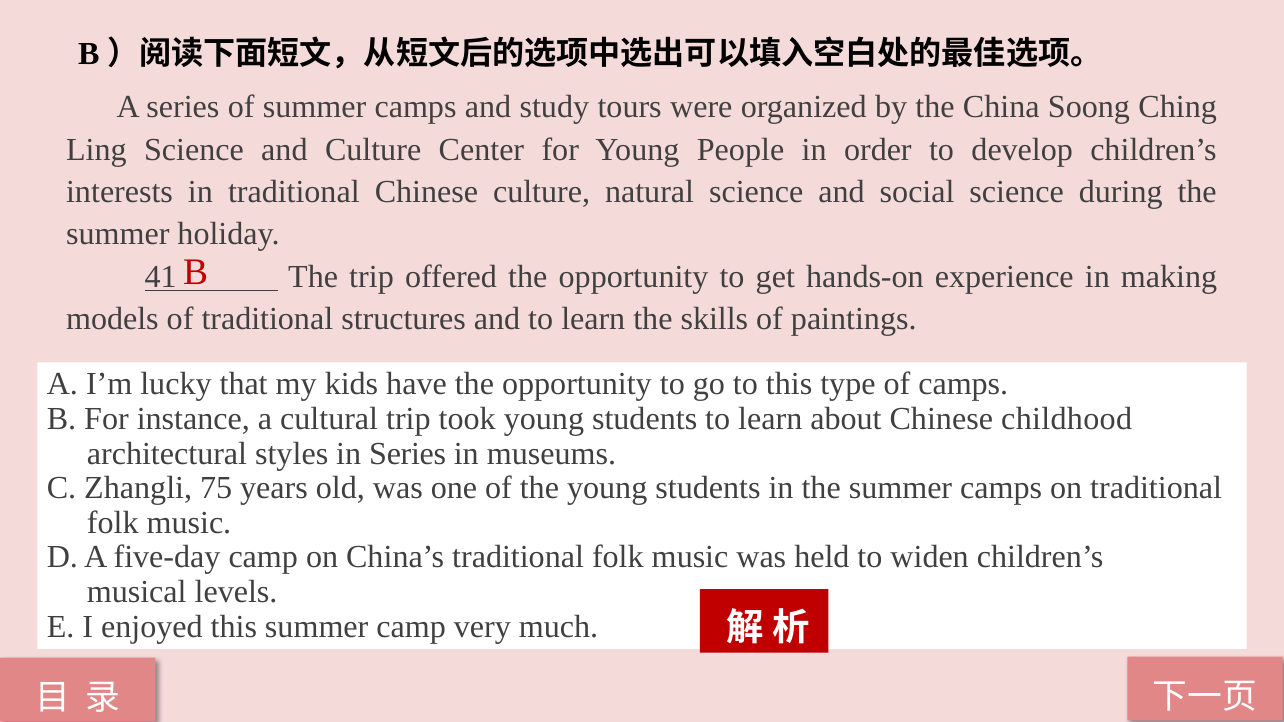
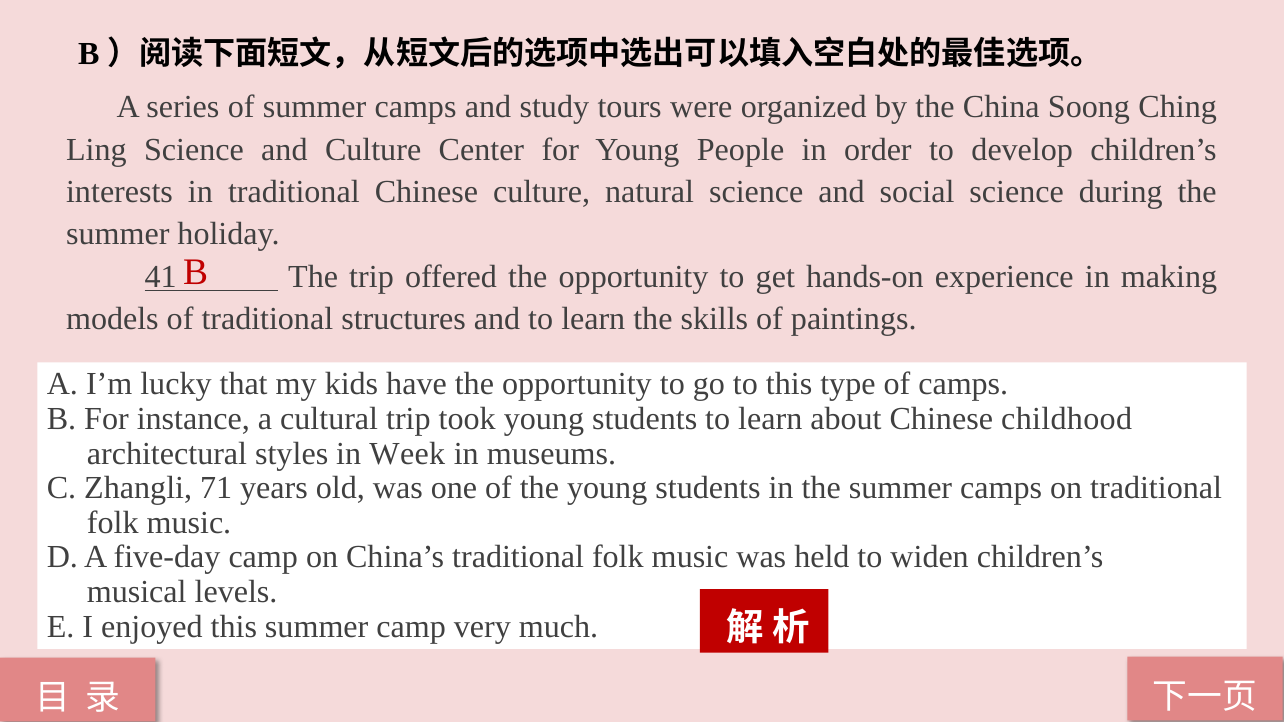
in Series: Series -> Week (407, 454)
75: 75 -> 71 (216, 488)
